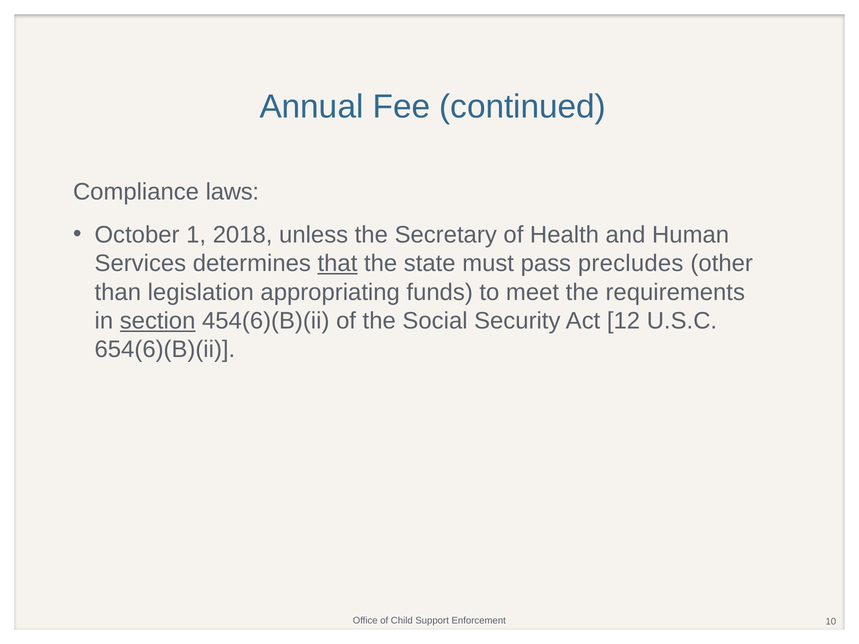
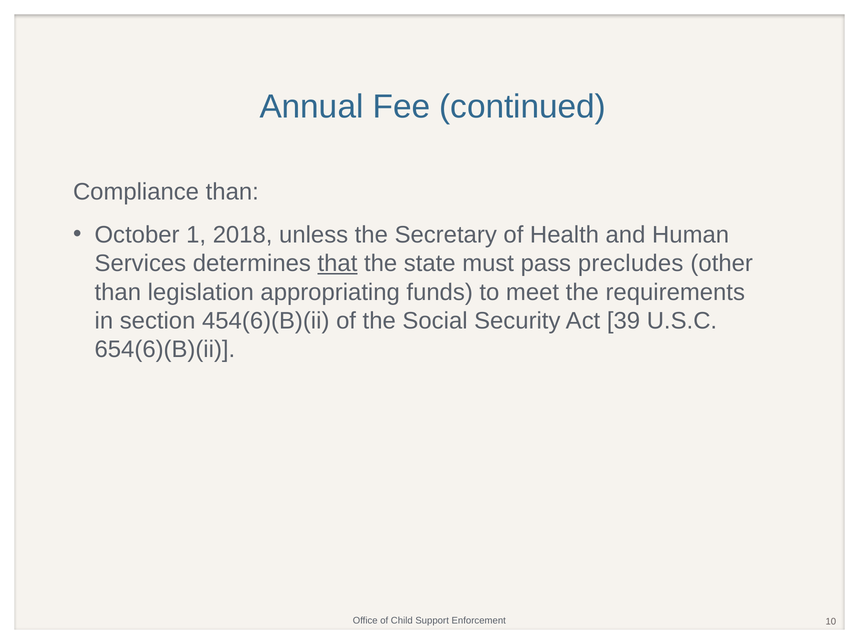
Compliance laws: laws -> than (232, 192)
section underline: present -> none (158, 321)
12: 12 -> 39 (623, 321)
